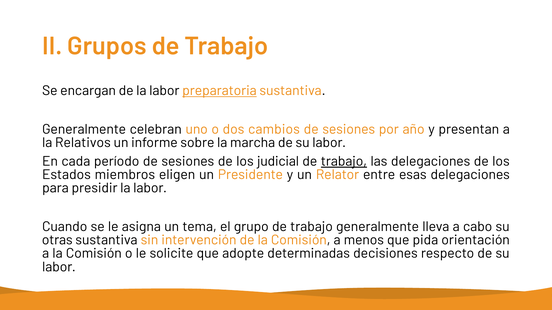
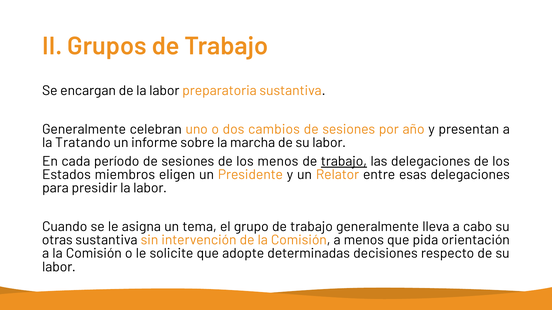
preparatoria underline: present -> none (219, 91)
Relativos: Relativos -> Tratando (83, 143)
los judicial: judicial -> menos (278, 162)
